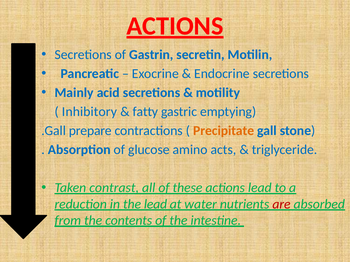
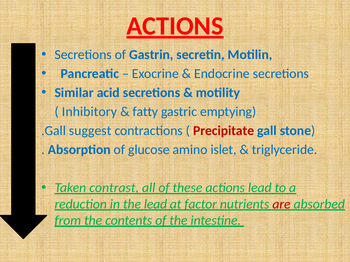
Mainly: Mainly -> Similar (74, 93)
prepare: prepare -> suggest (90, 131)
Precipitate colour: orange -> red (224, 131)
acts: acts -> islet (224, 150)
water: water -> factor (201, 204)
